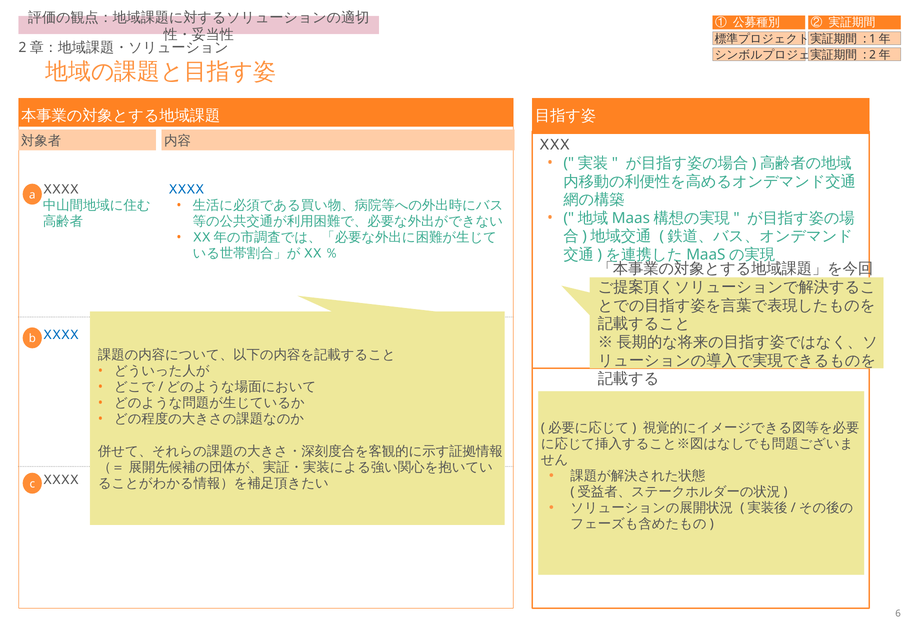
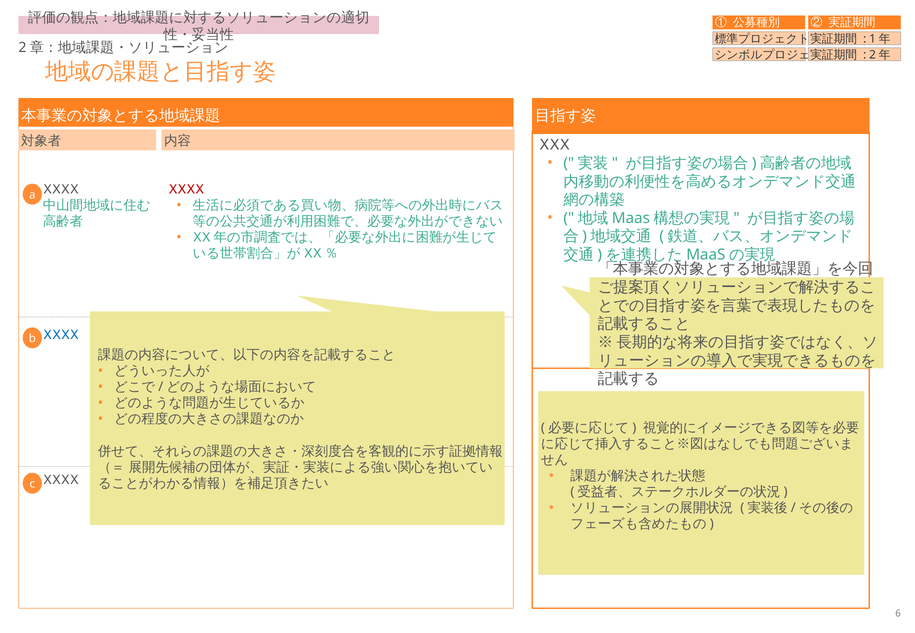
XXXX colour: blue -> red (186, 190)
